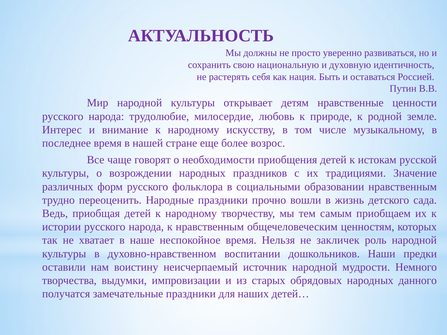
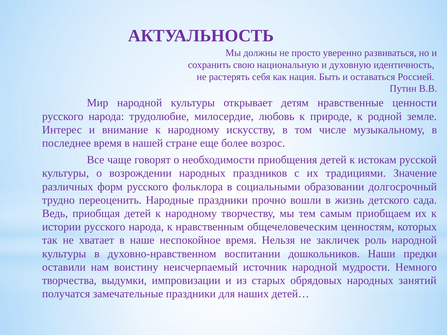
образовании нравственным: нравственным -> долгосрочный (403, 187)
данного: данного -> занятий (418, 281)
